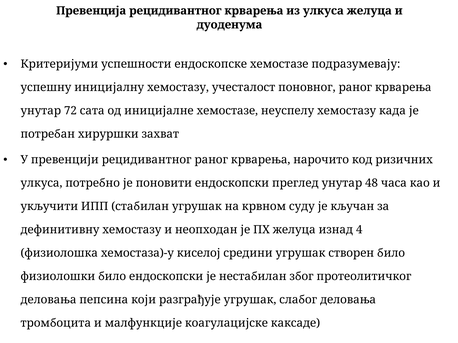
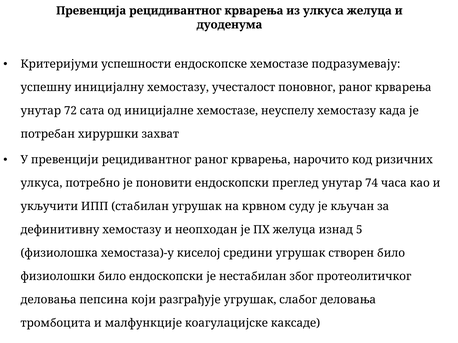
48: 48 -> 74 (372, 183)
4: 4 -> 5 (359, 230)
